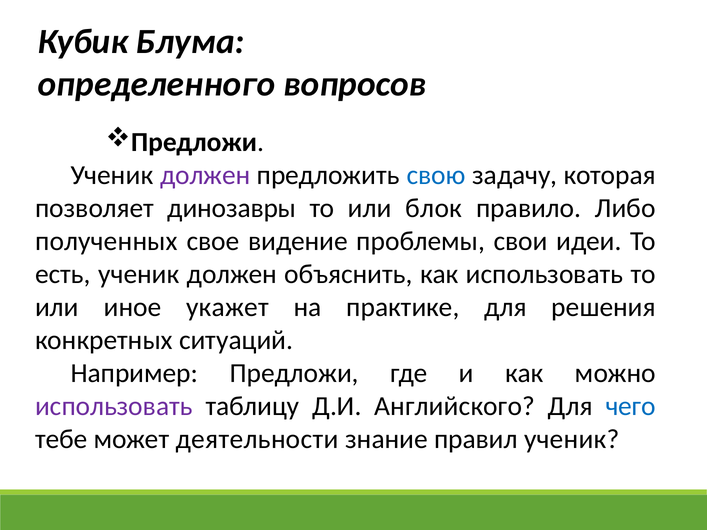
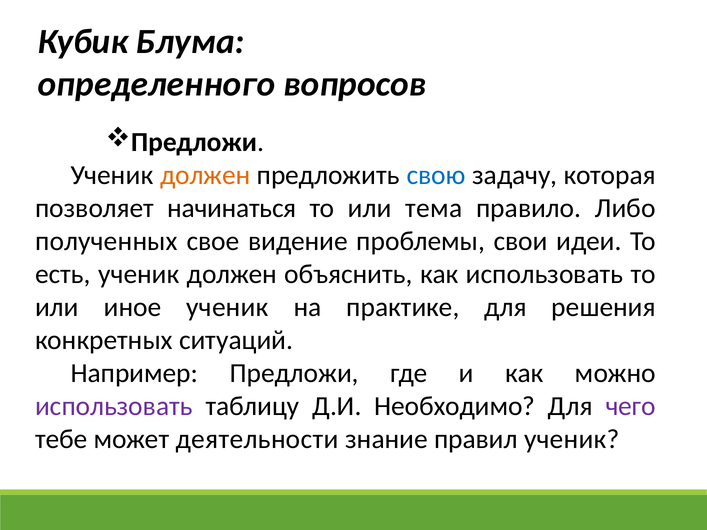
должен colour: purple -> orange (205, 175)
динозавры: динозавры -> начинаться (232, 208)
блок: блок -> тема (434, 208)
иное укажет: укажет -> ученик (227, 307)
Английского: Английского -> Необходимо (455, 406)
чего colour: blue -> purple (631, 406)
